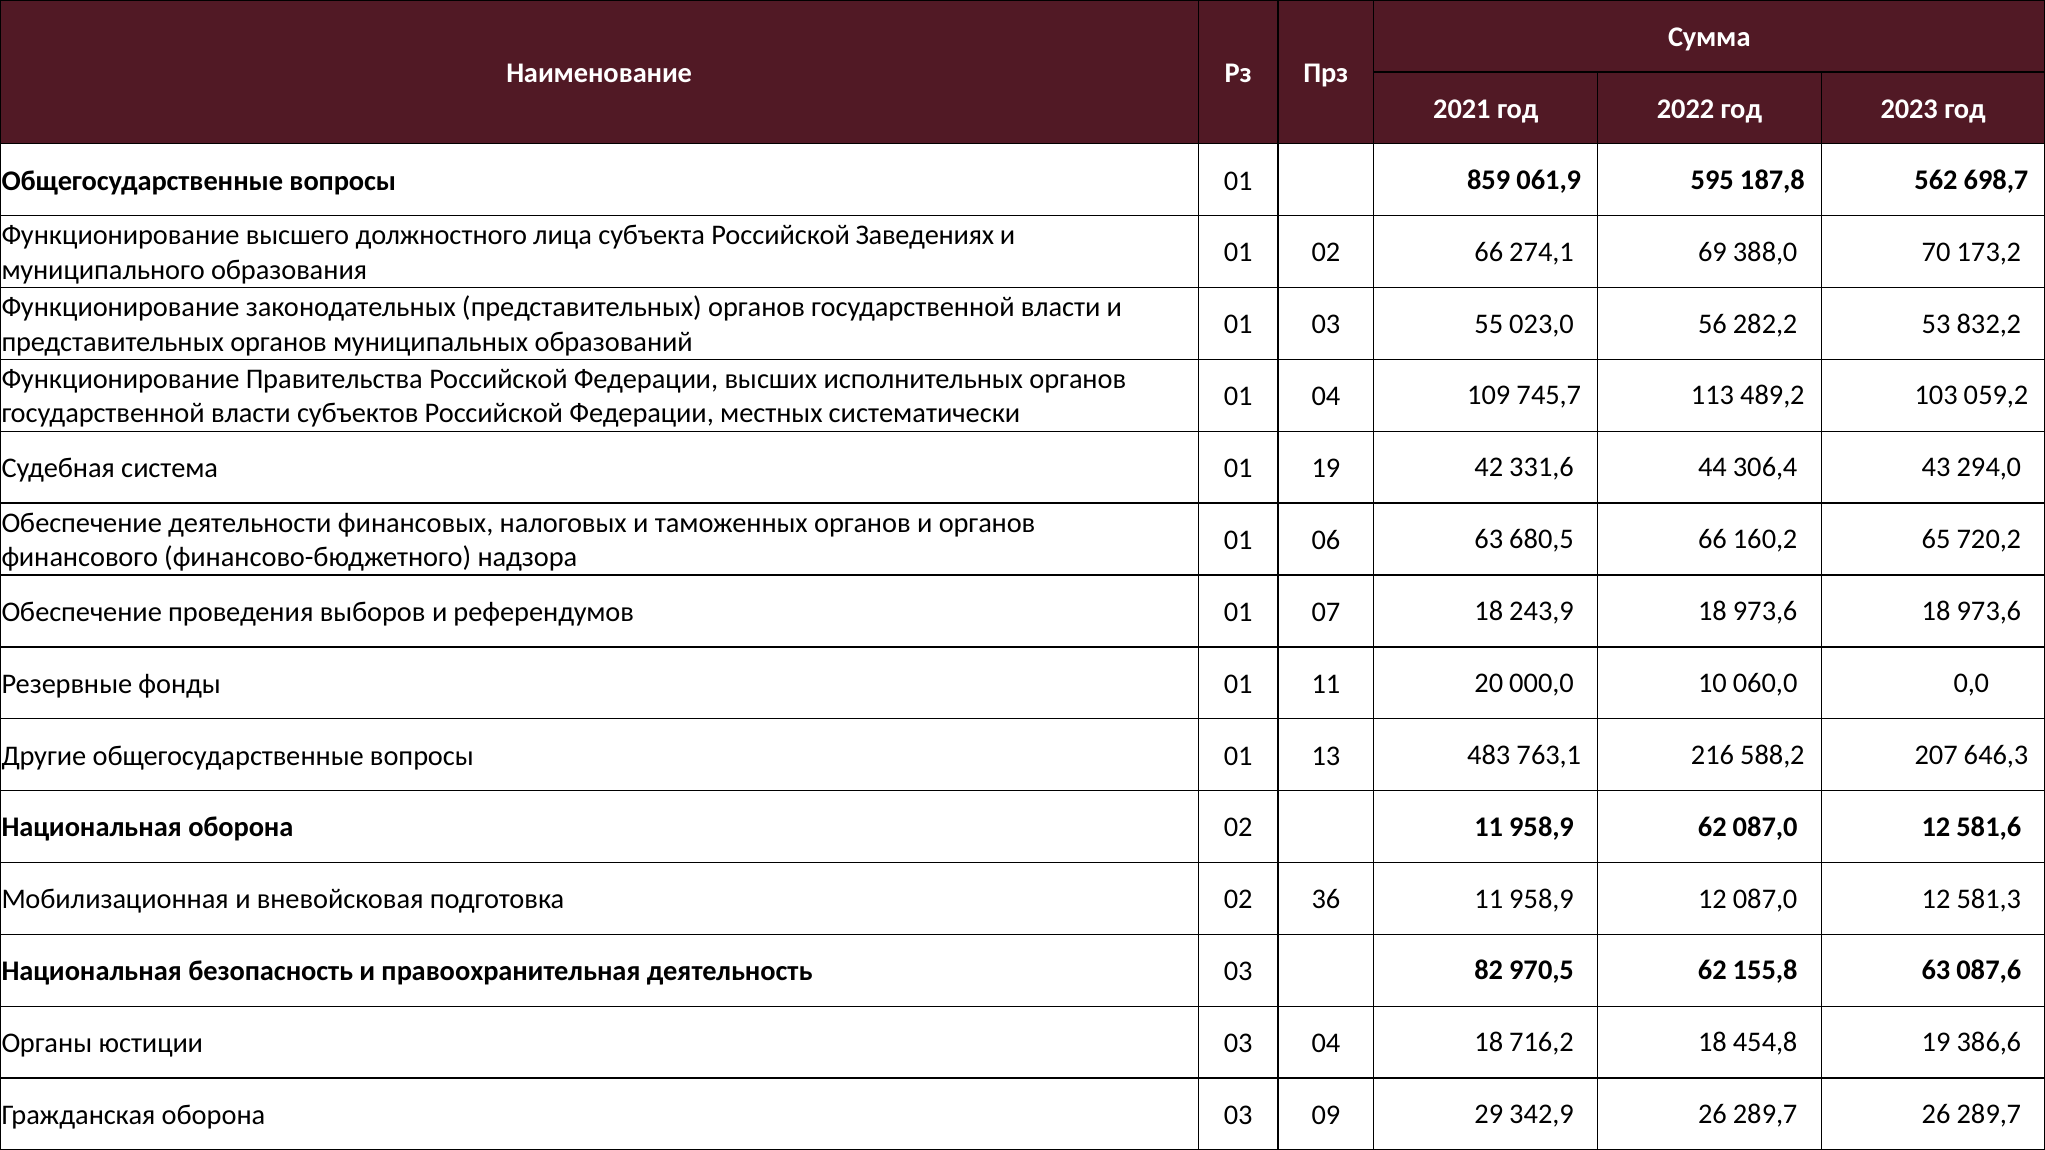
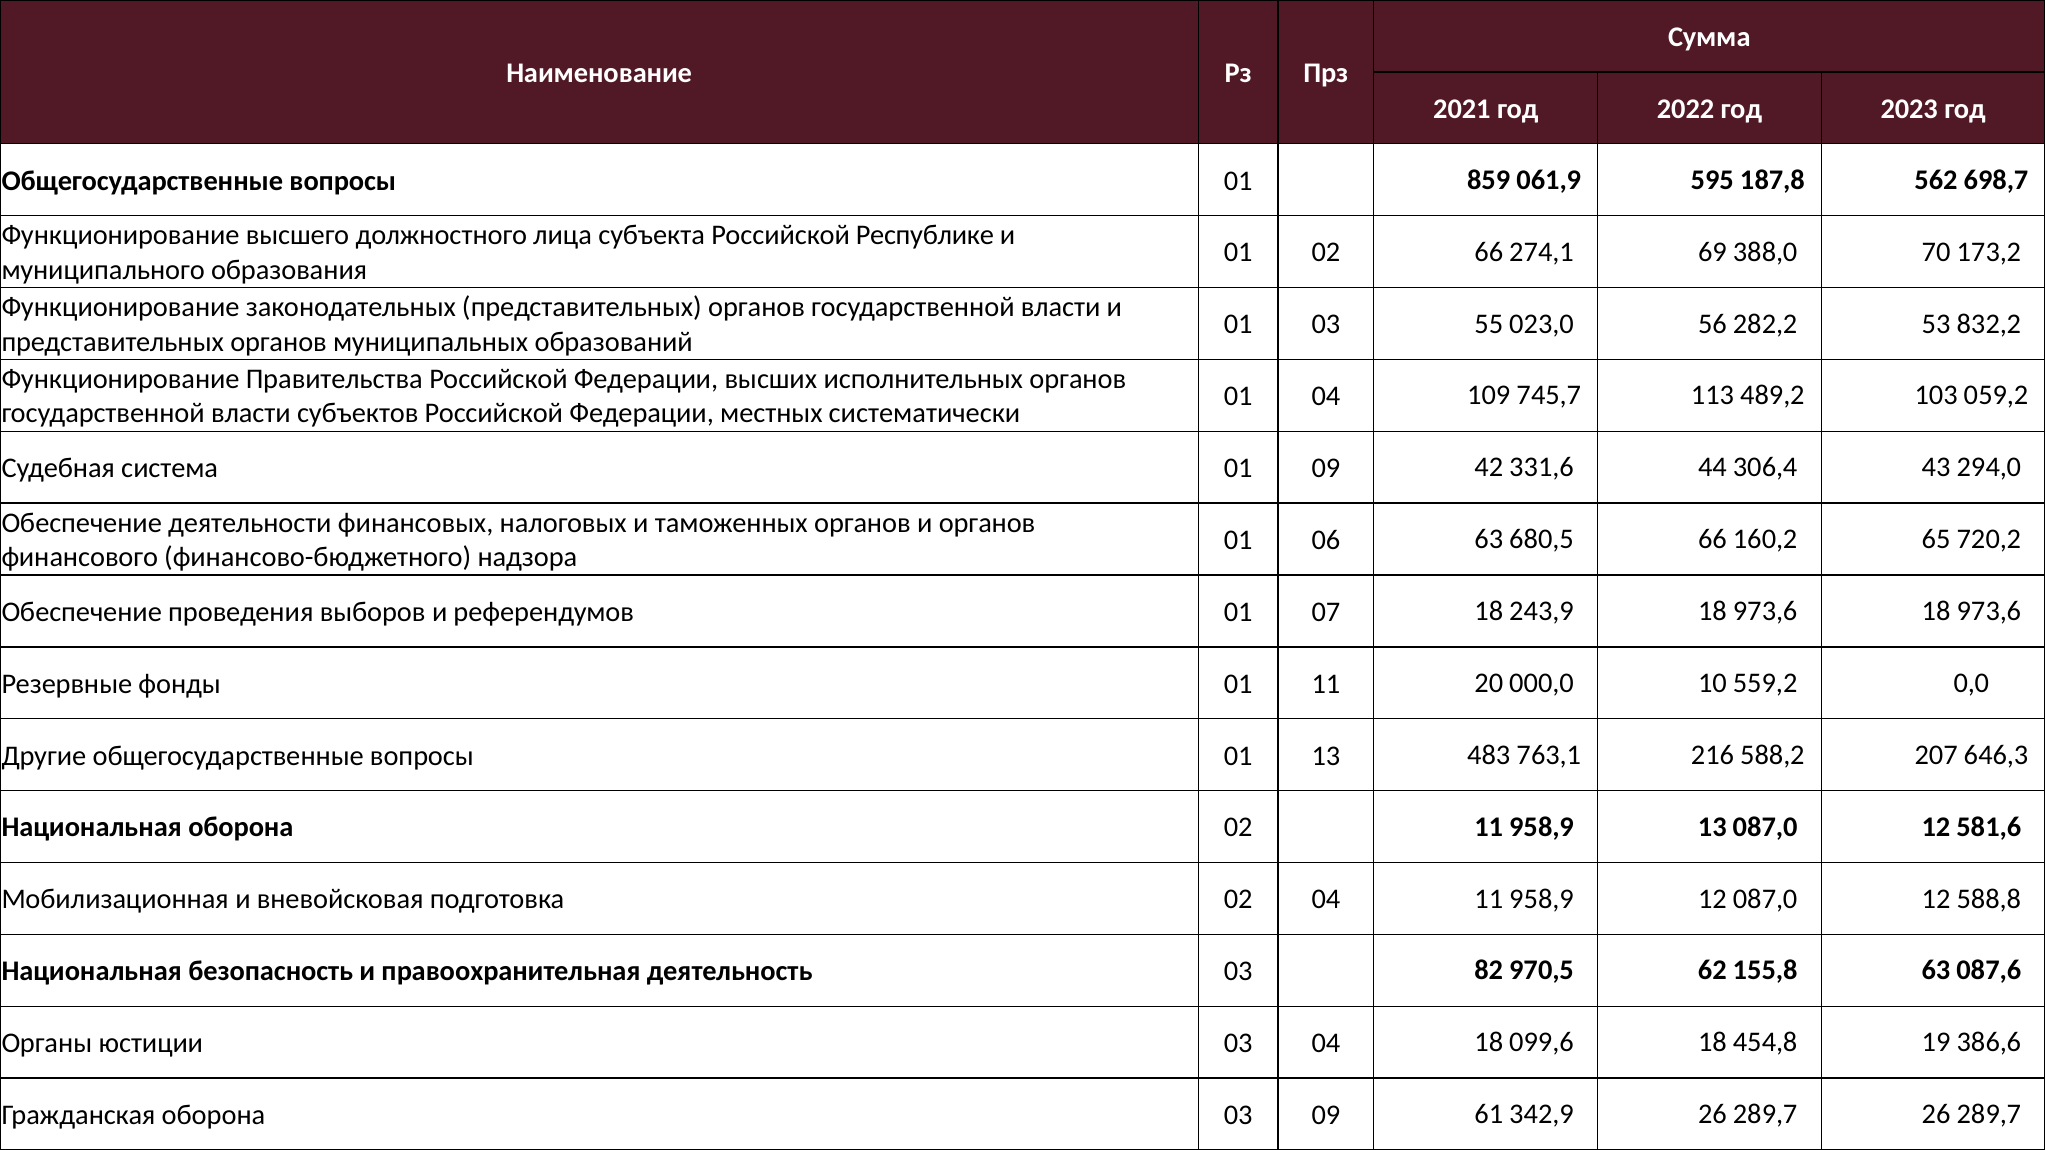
Заведениях: Заведениях -> Республике (925, 235)
01 19: 19 -> 09 (1326, 468)
060,0: 060,0 -> 559,2 (1765, 683)
958,9 62: 62 -> 13 (1712, 827)
02 36: 36 -> 04 (1326, 900)
581,3: 581,3 -> 588,8 (1989, 899)
716,2: 716,2 -> 099,6 (1541, 1043)
29: 29 -> 61 (1489, 1115)
